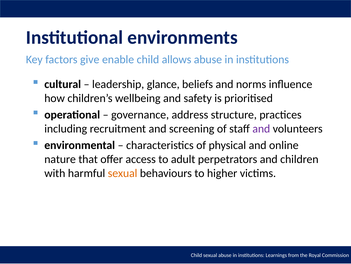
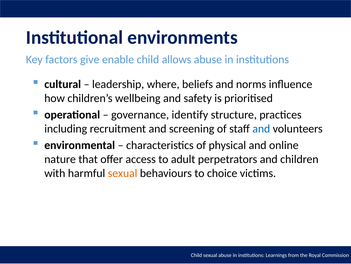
glance: glance -> where (163, 84)
address: address -> identify (190, 114)
and colour: purple -> blue (261, 128)
higher: higher -> choice (222, 173)
